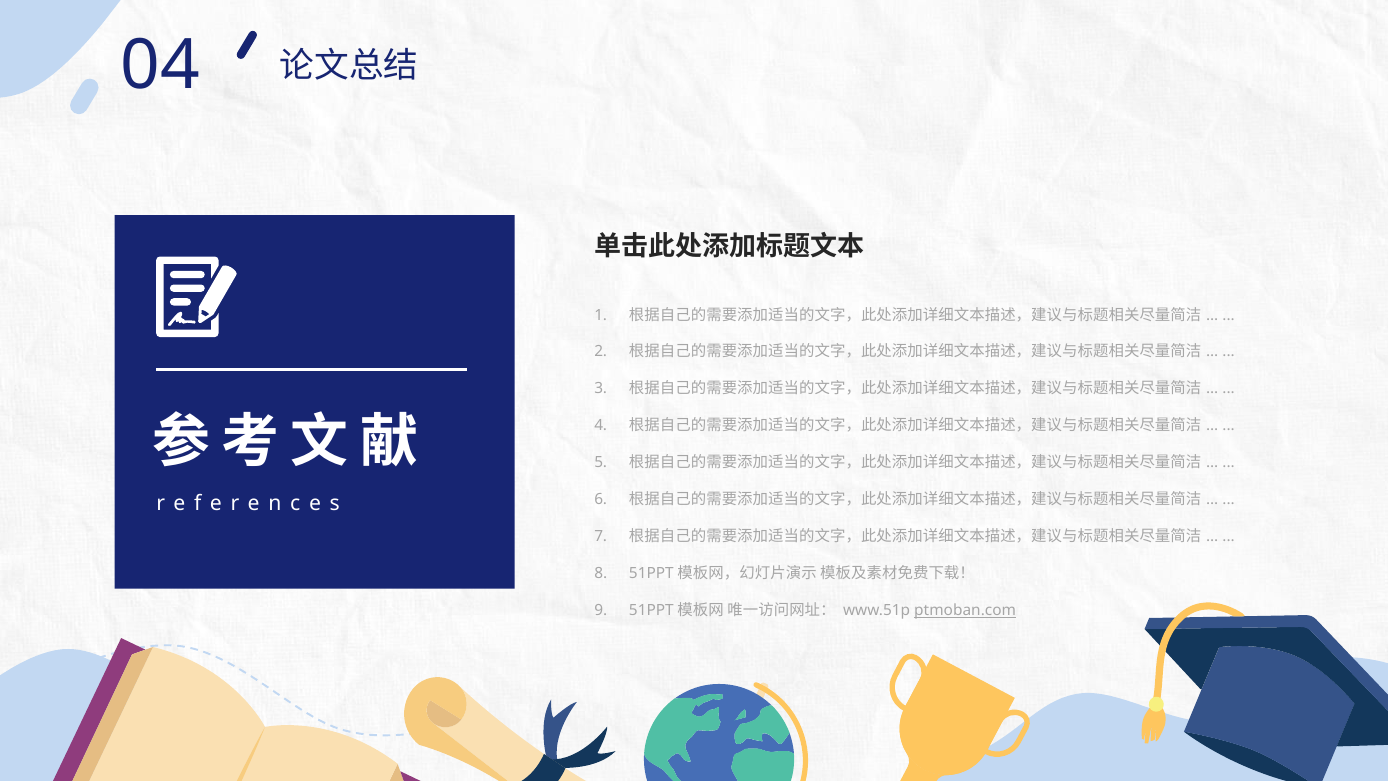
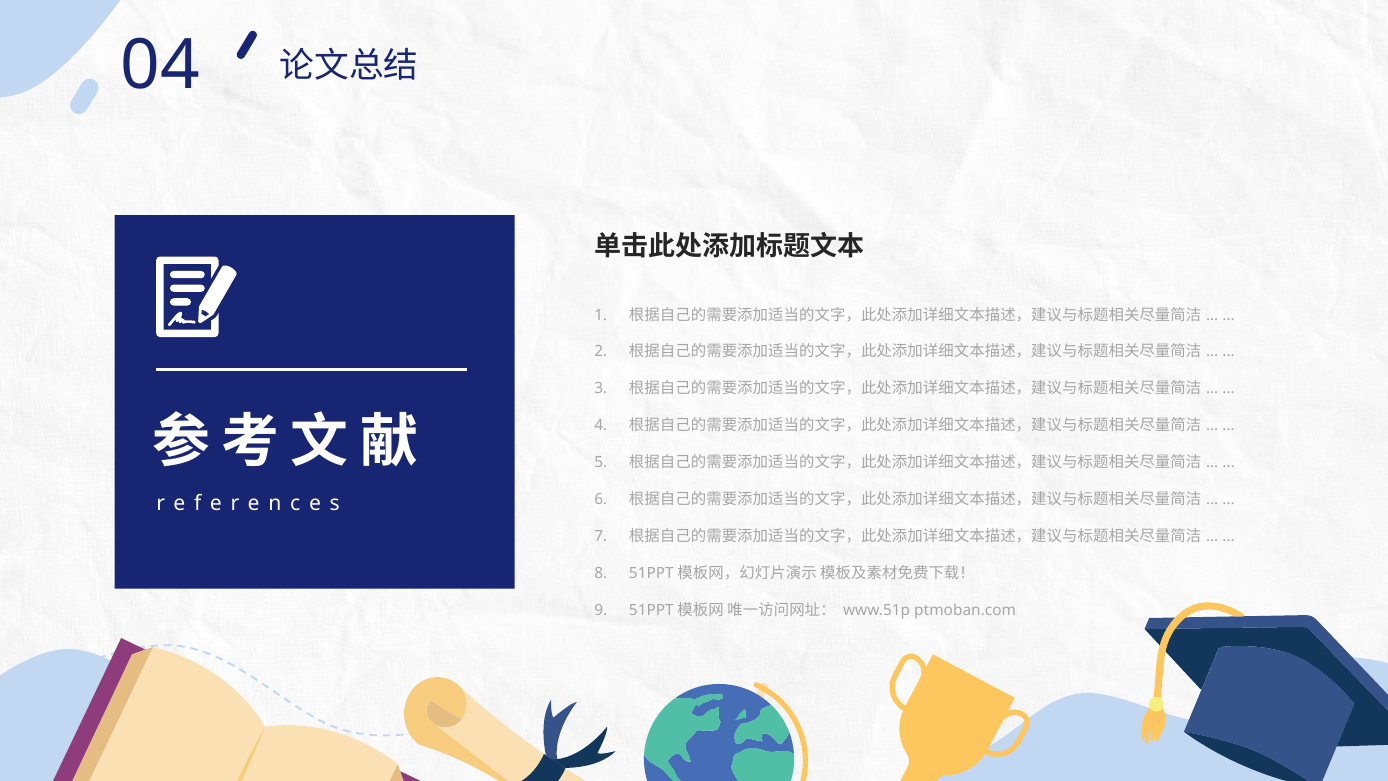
ptmoban.com underline: present -> none (965, 610)
